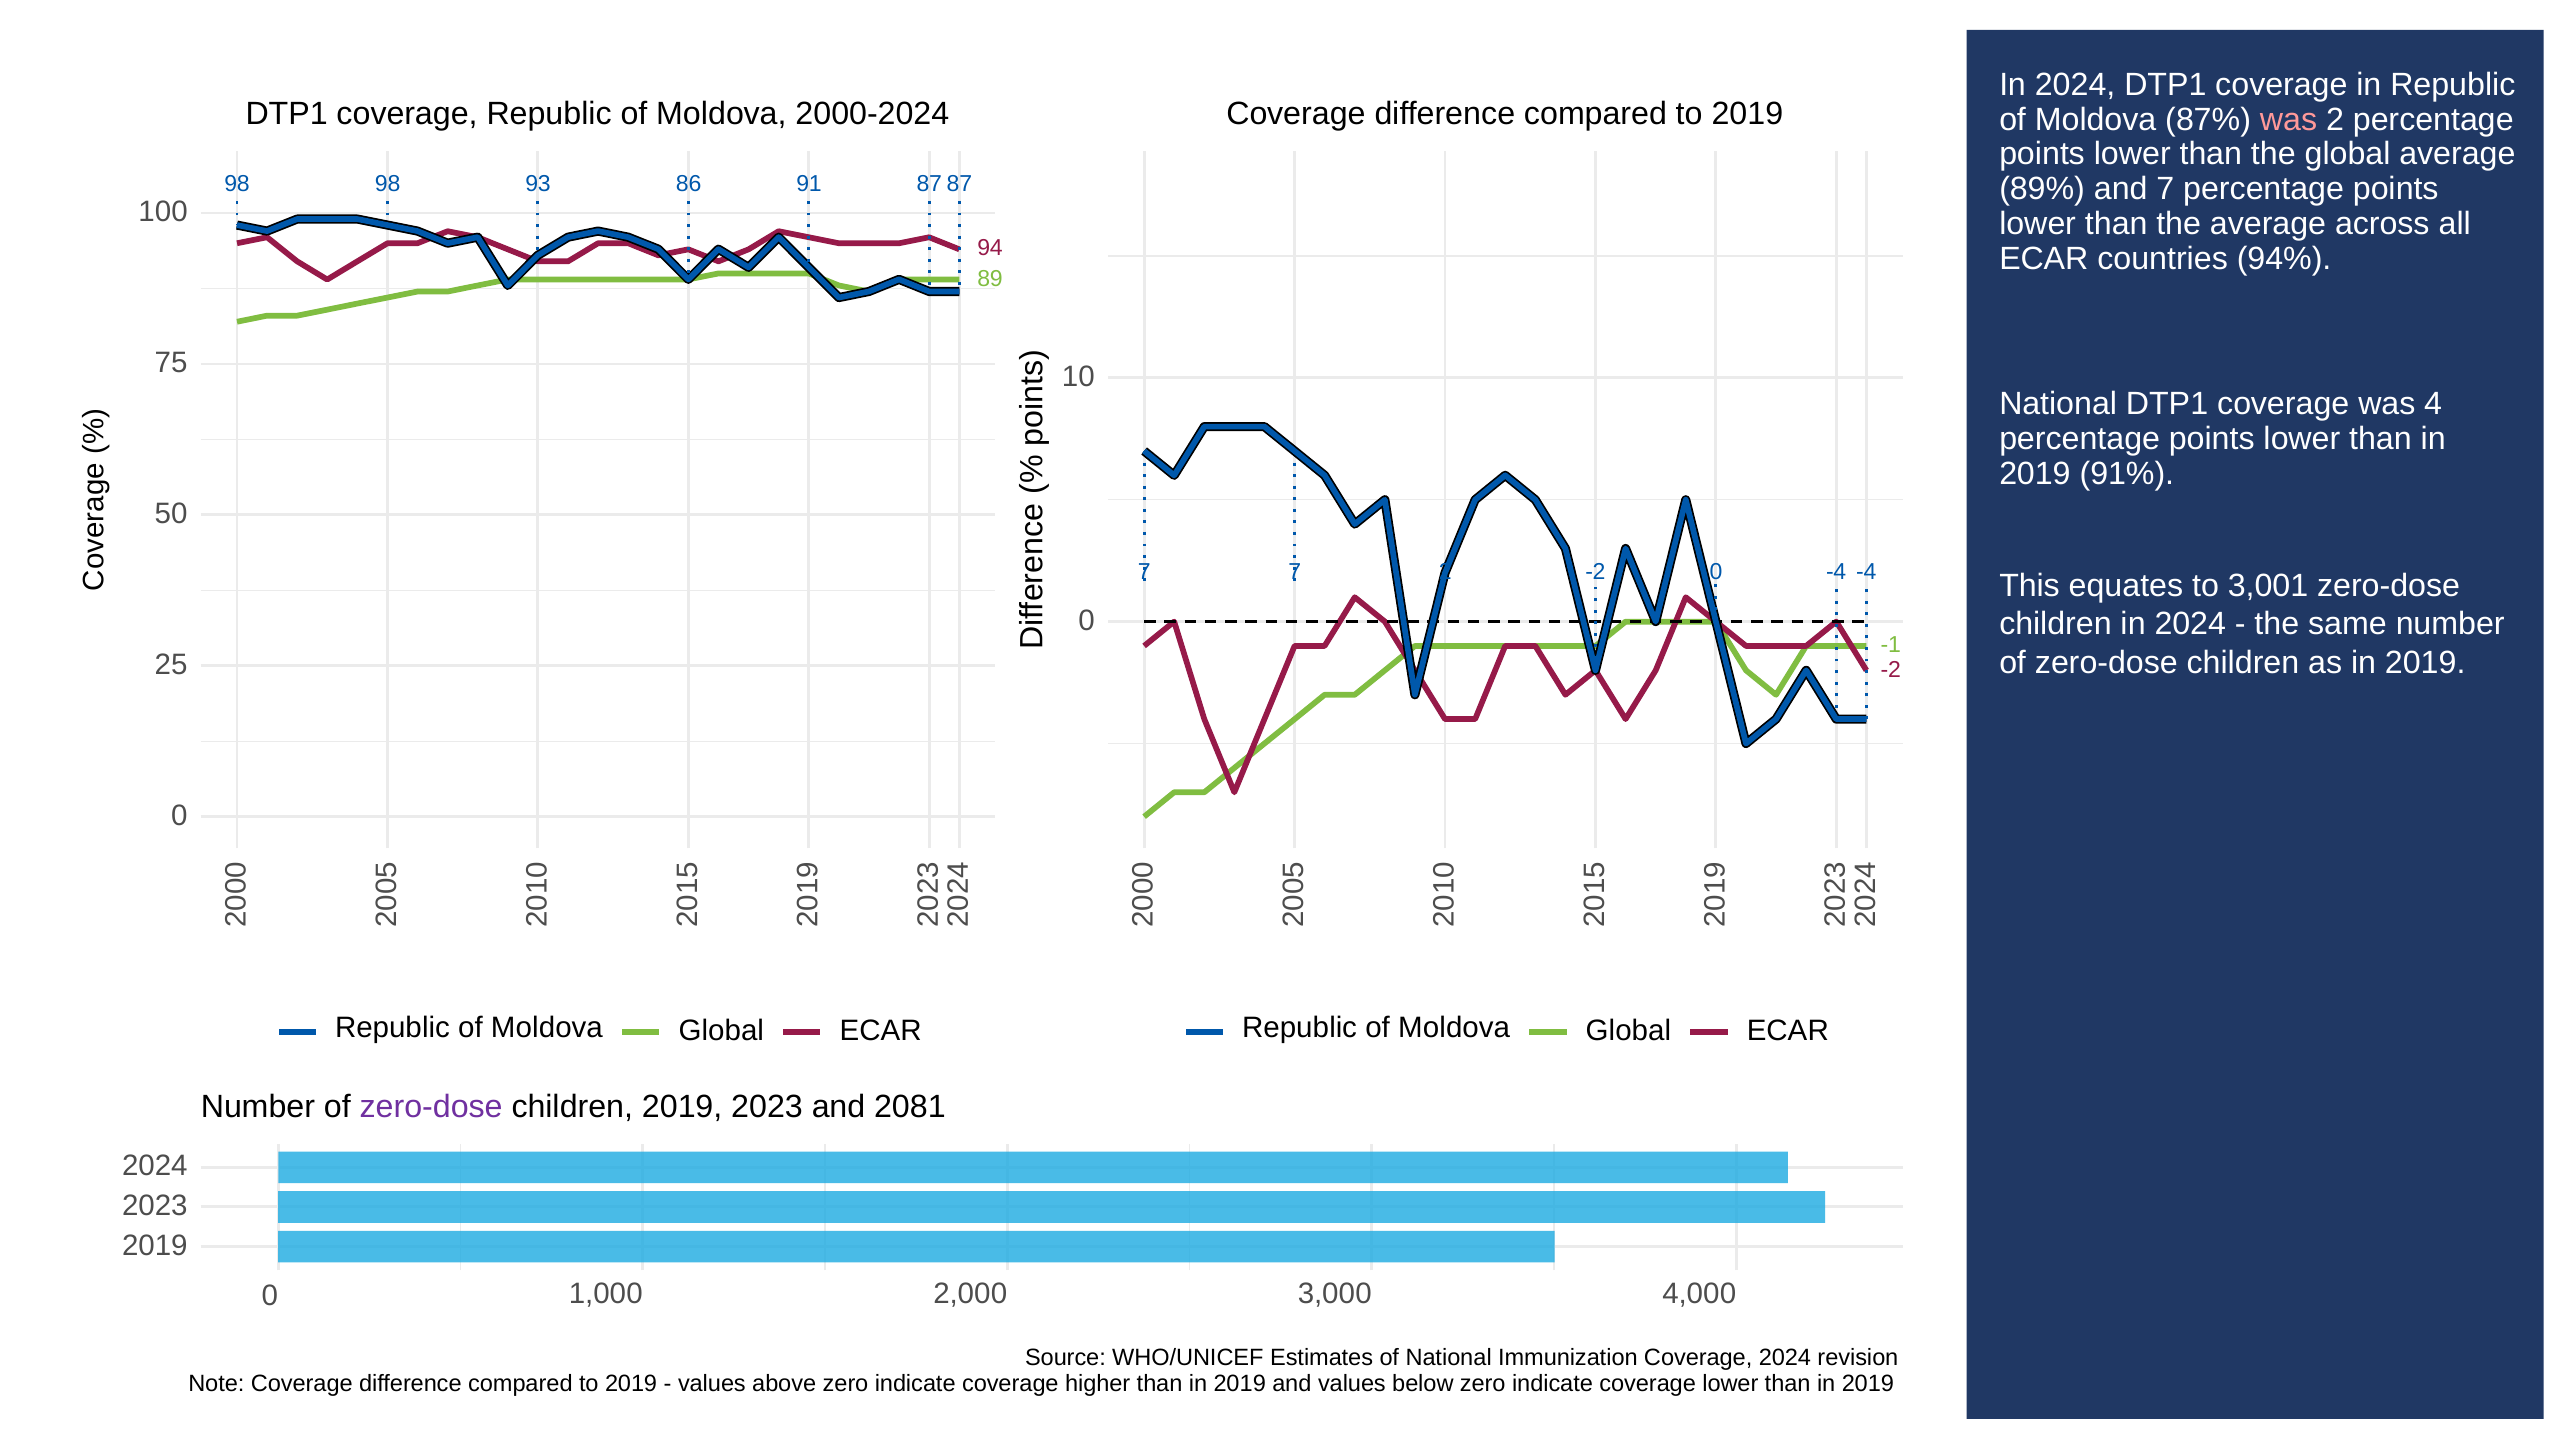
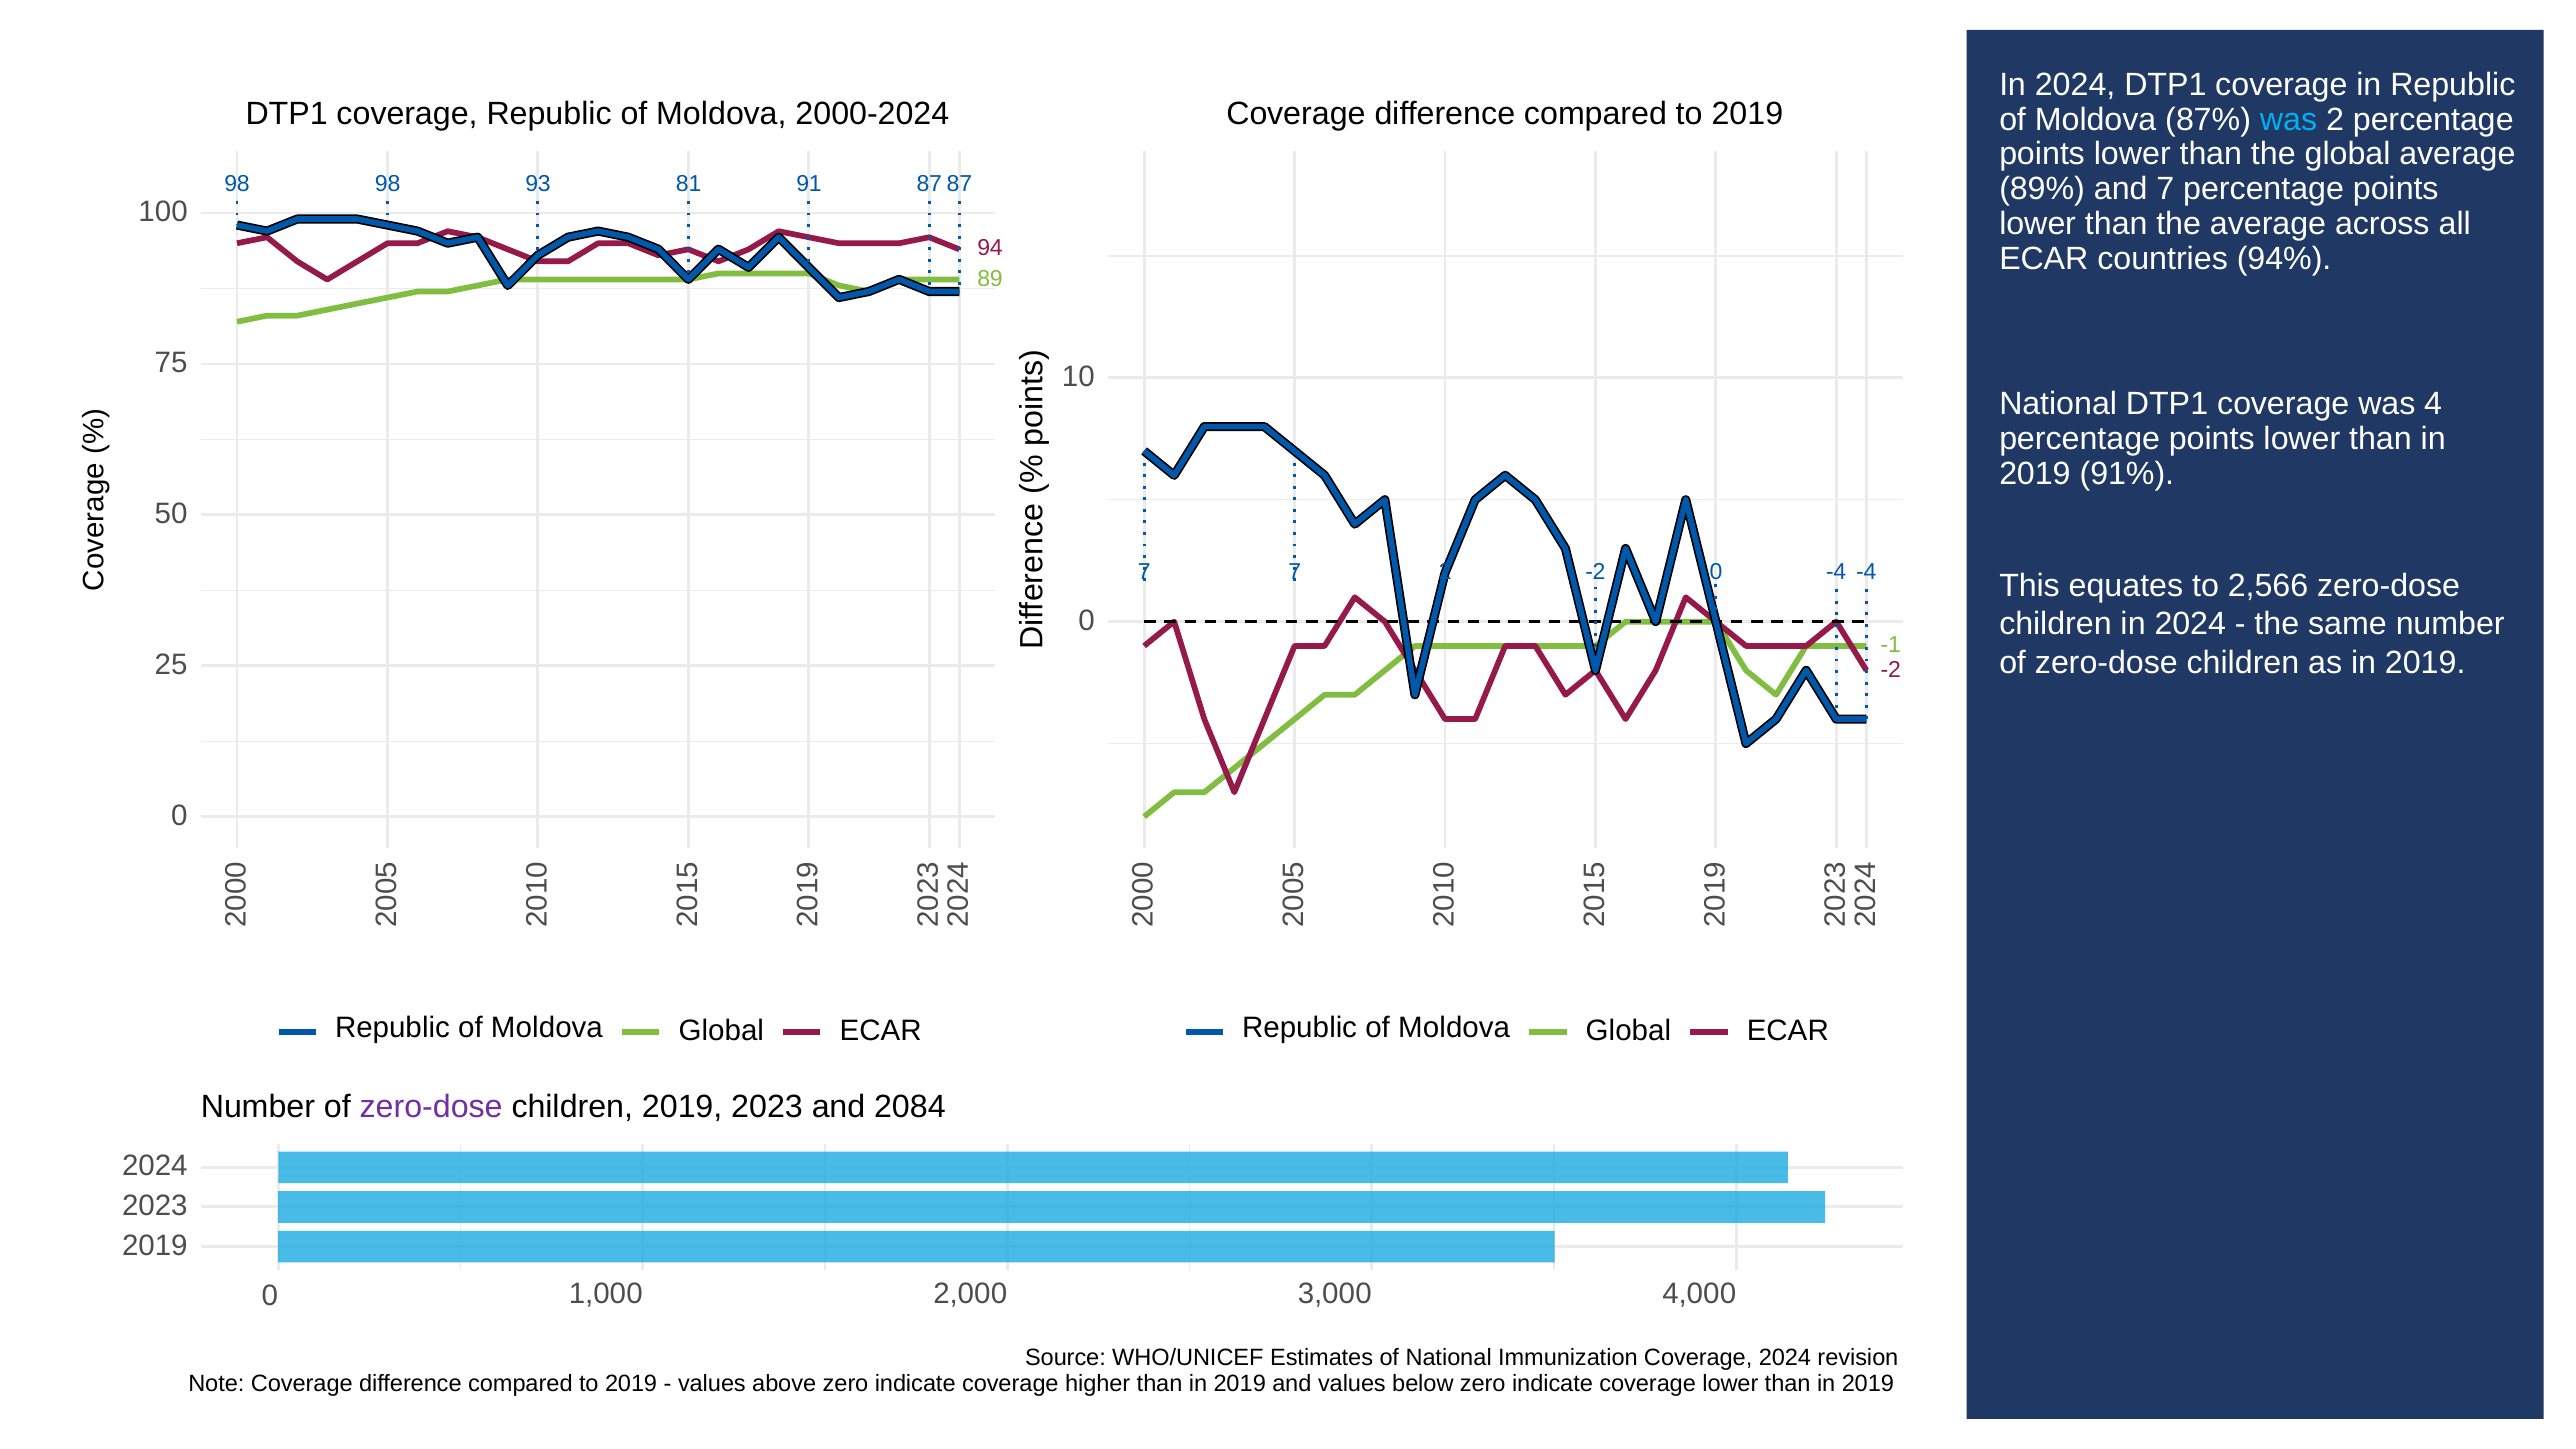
was colour: pink -> light blue (2289, 119)
86: 86 -> 81 (689, 184)
3,001: 3,001 -> 2,566 (2268, 585)
2081: 2081 -> 2084 (910, 1107)
